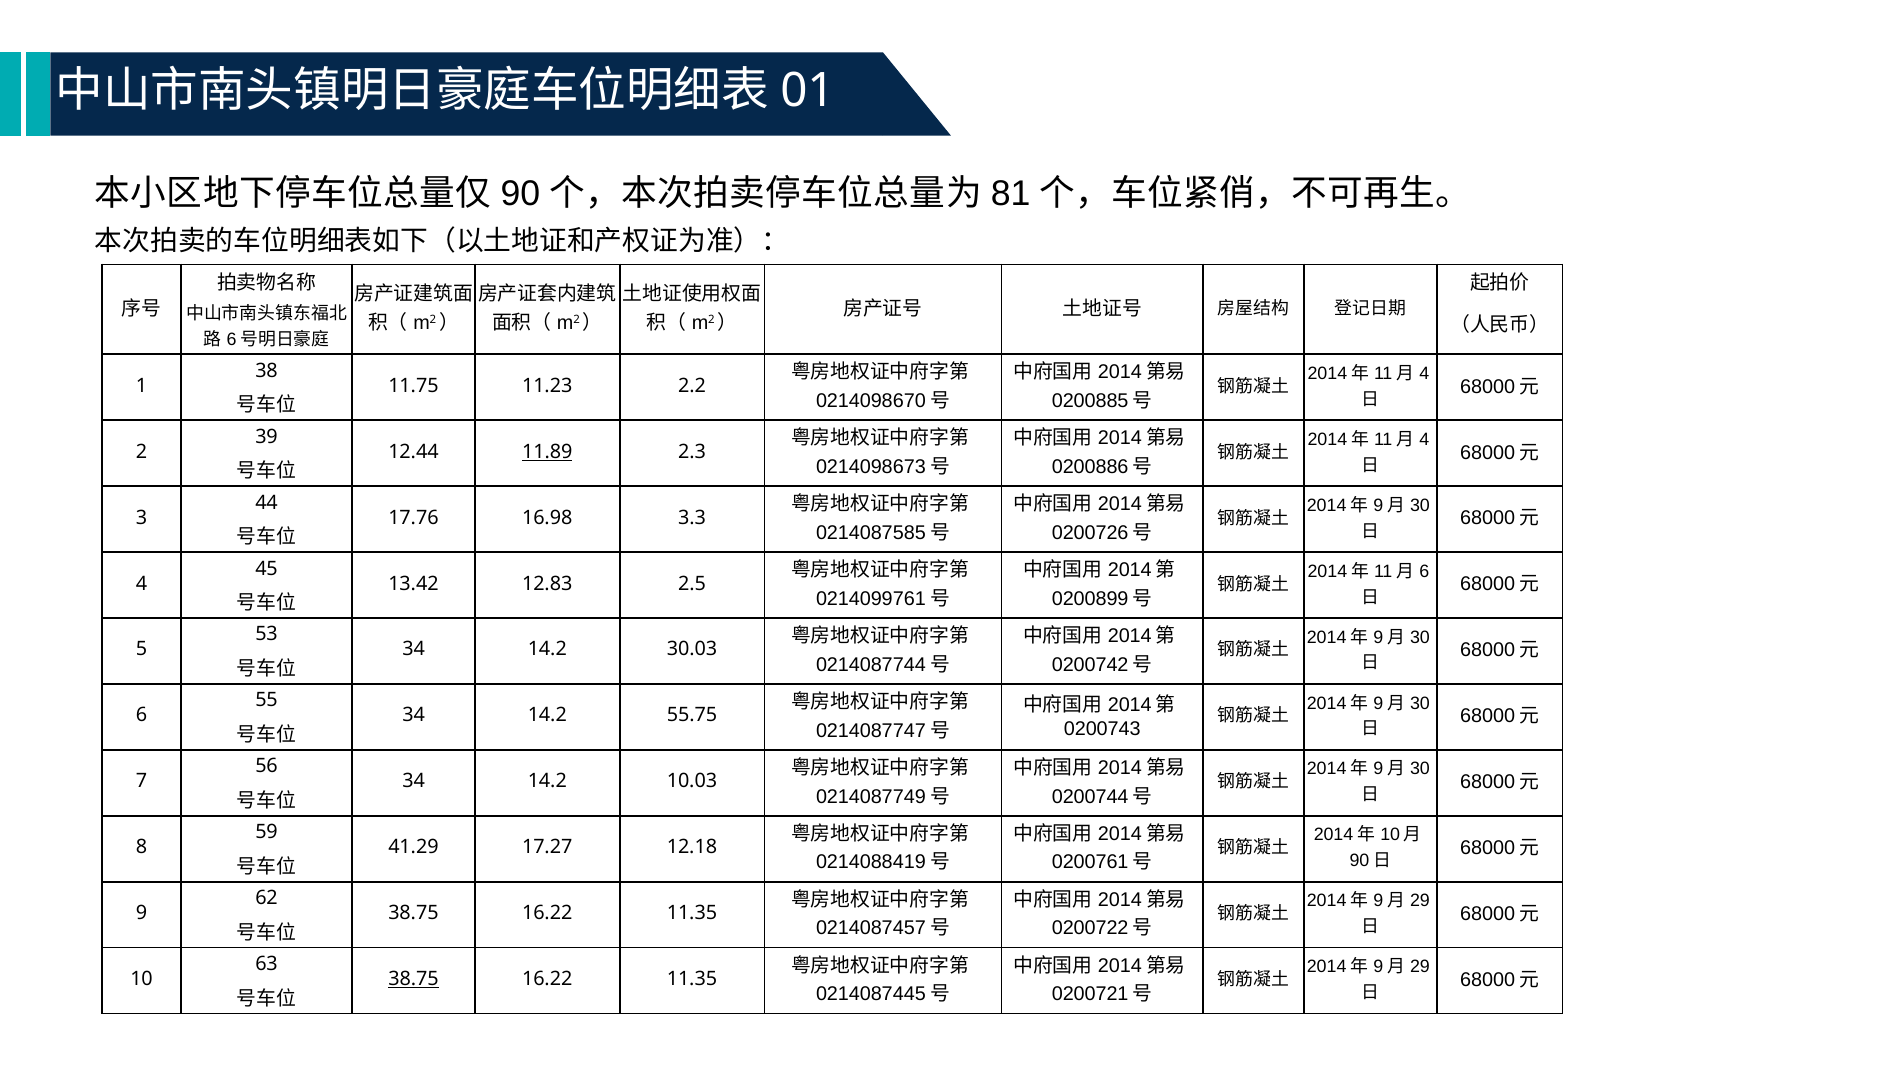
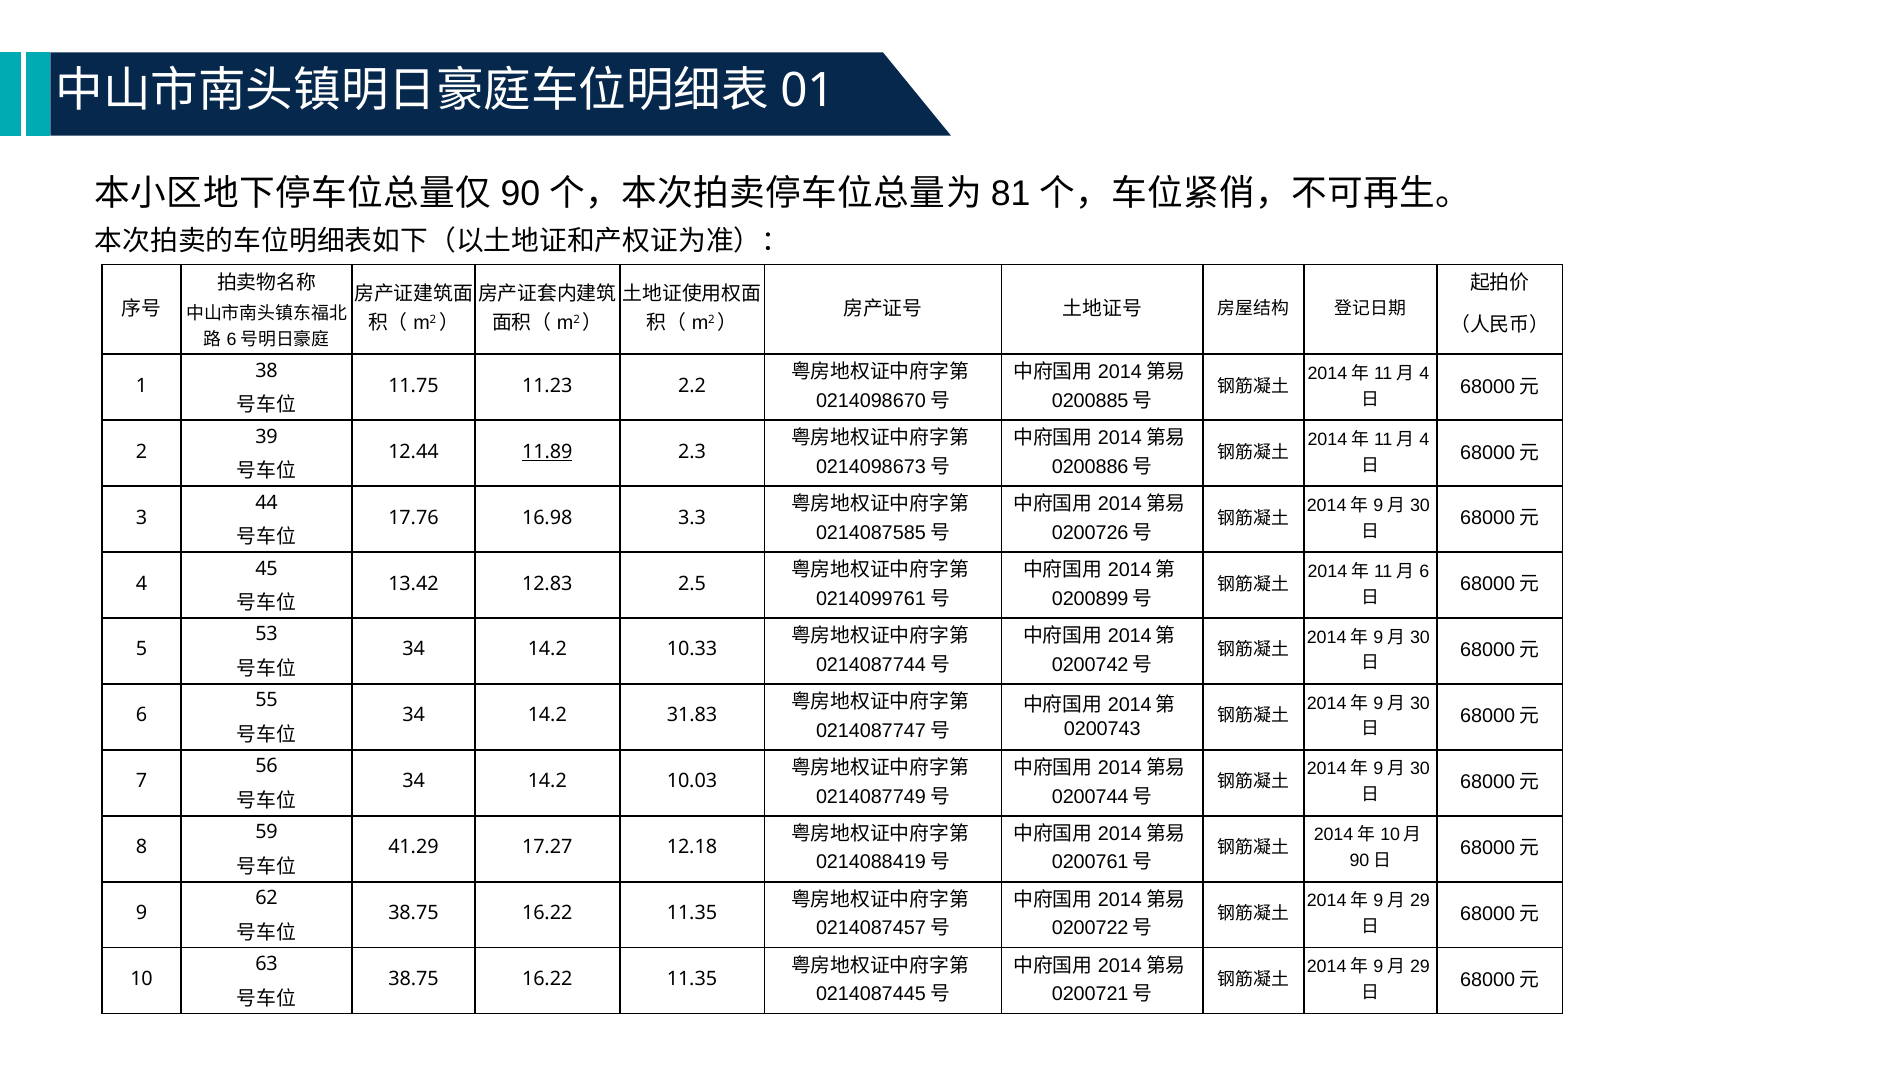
30.03: 30.03 -> 10.33 (692, 649)
55.75: 55.75 -> 31.83 (692, 715)
38.75 underline: present -> none (413, 979)
